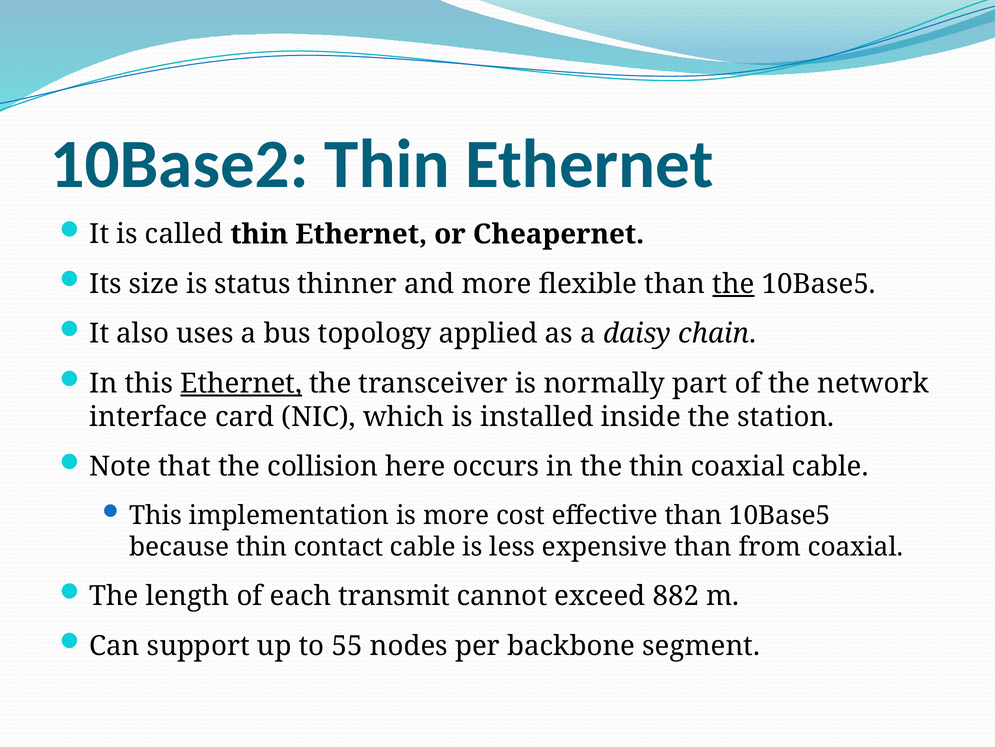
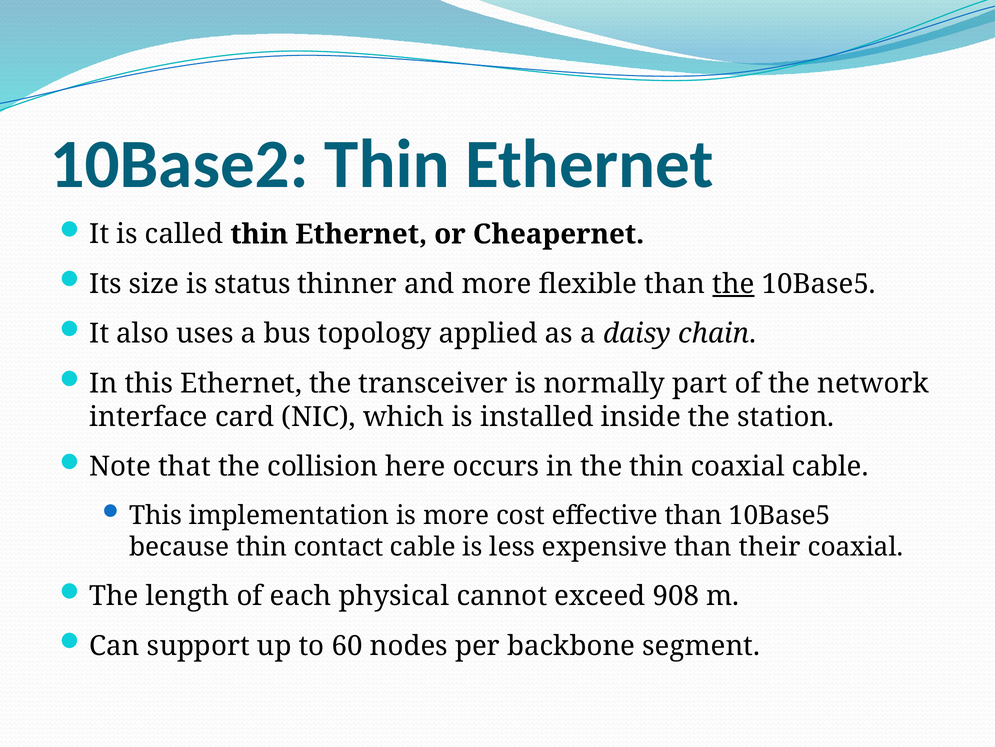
Ethernet underline: present -> none (241, 383)
from: from -> their (770, 547)
transmit: transmit -> physical (394, 596)
882: 882 -> 908 (676, 596)
55: 55 -> 60 (347, 645)
